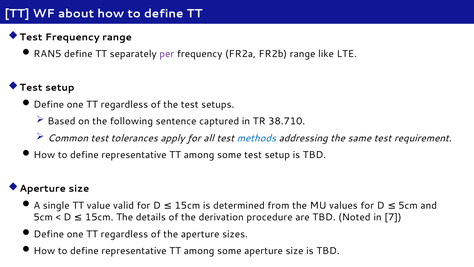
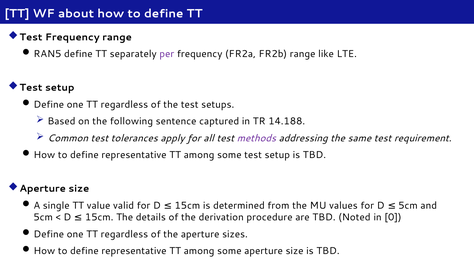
38.710: 38.710 -> 14.188 (287, 121)
methods colour: blue -> purple (256, 138)
7: 7 -> 0 (393, 217)
